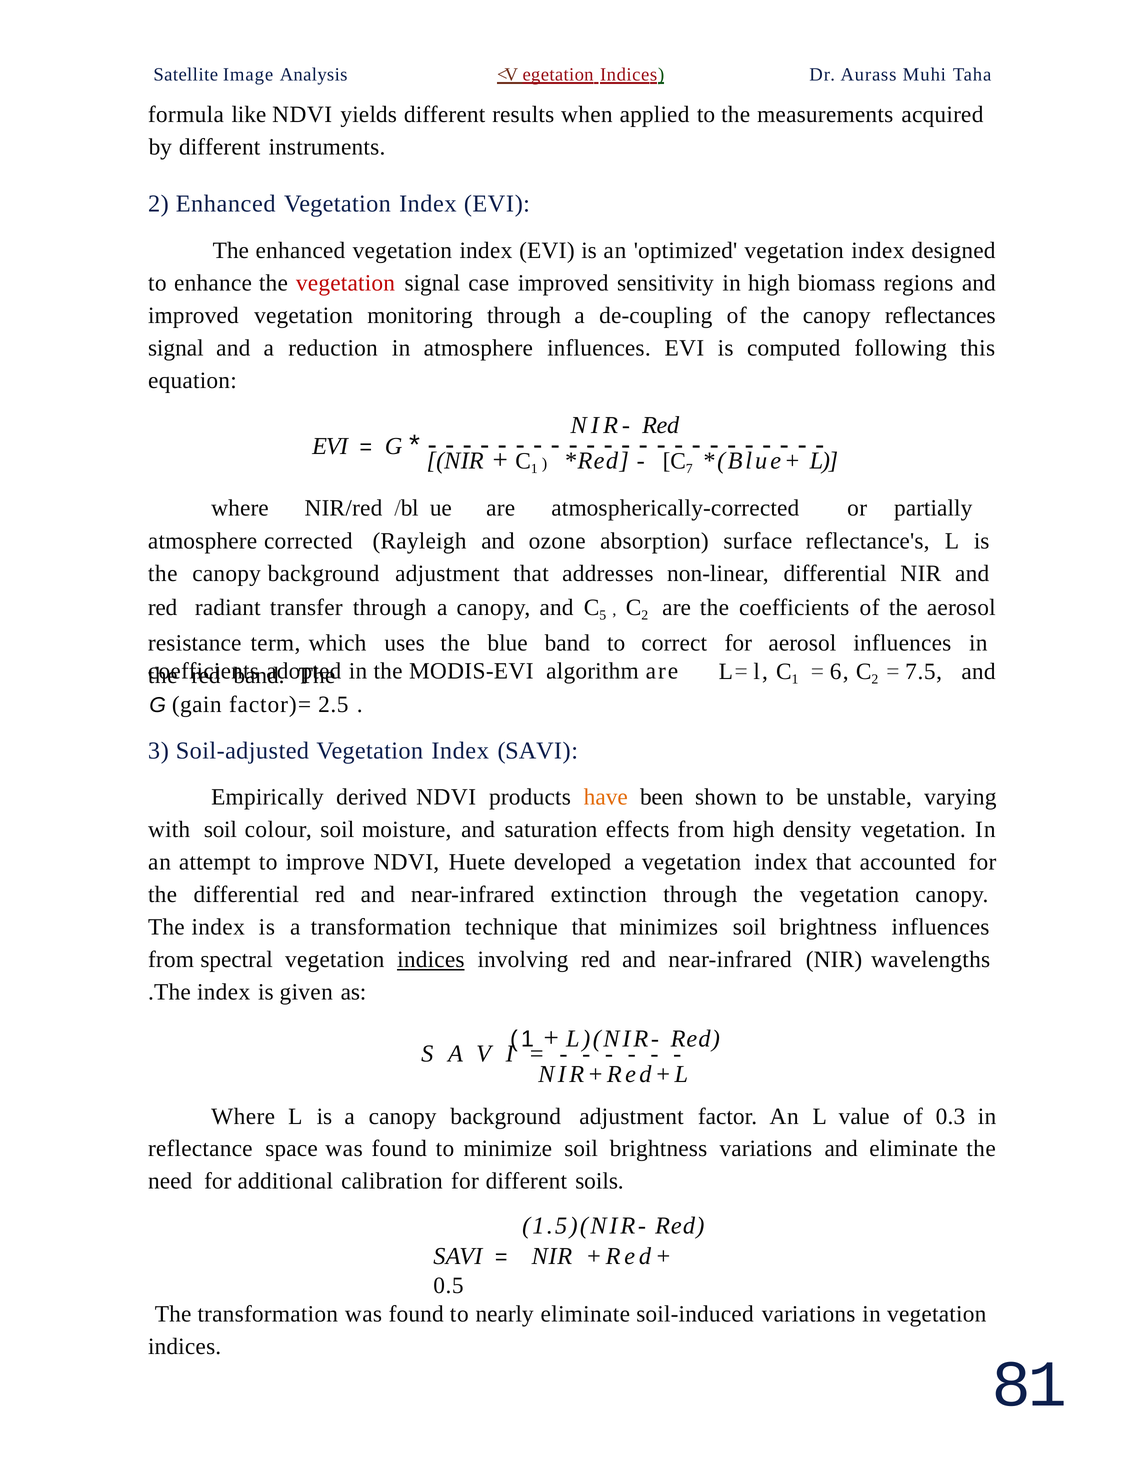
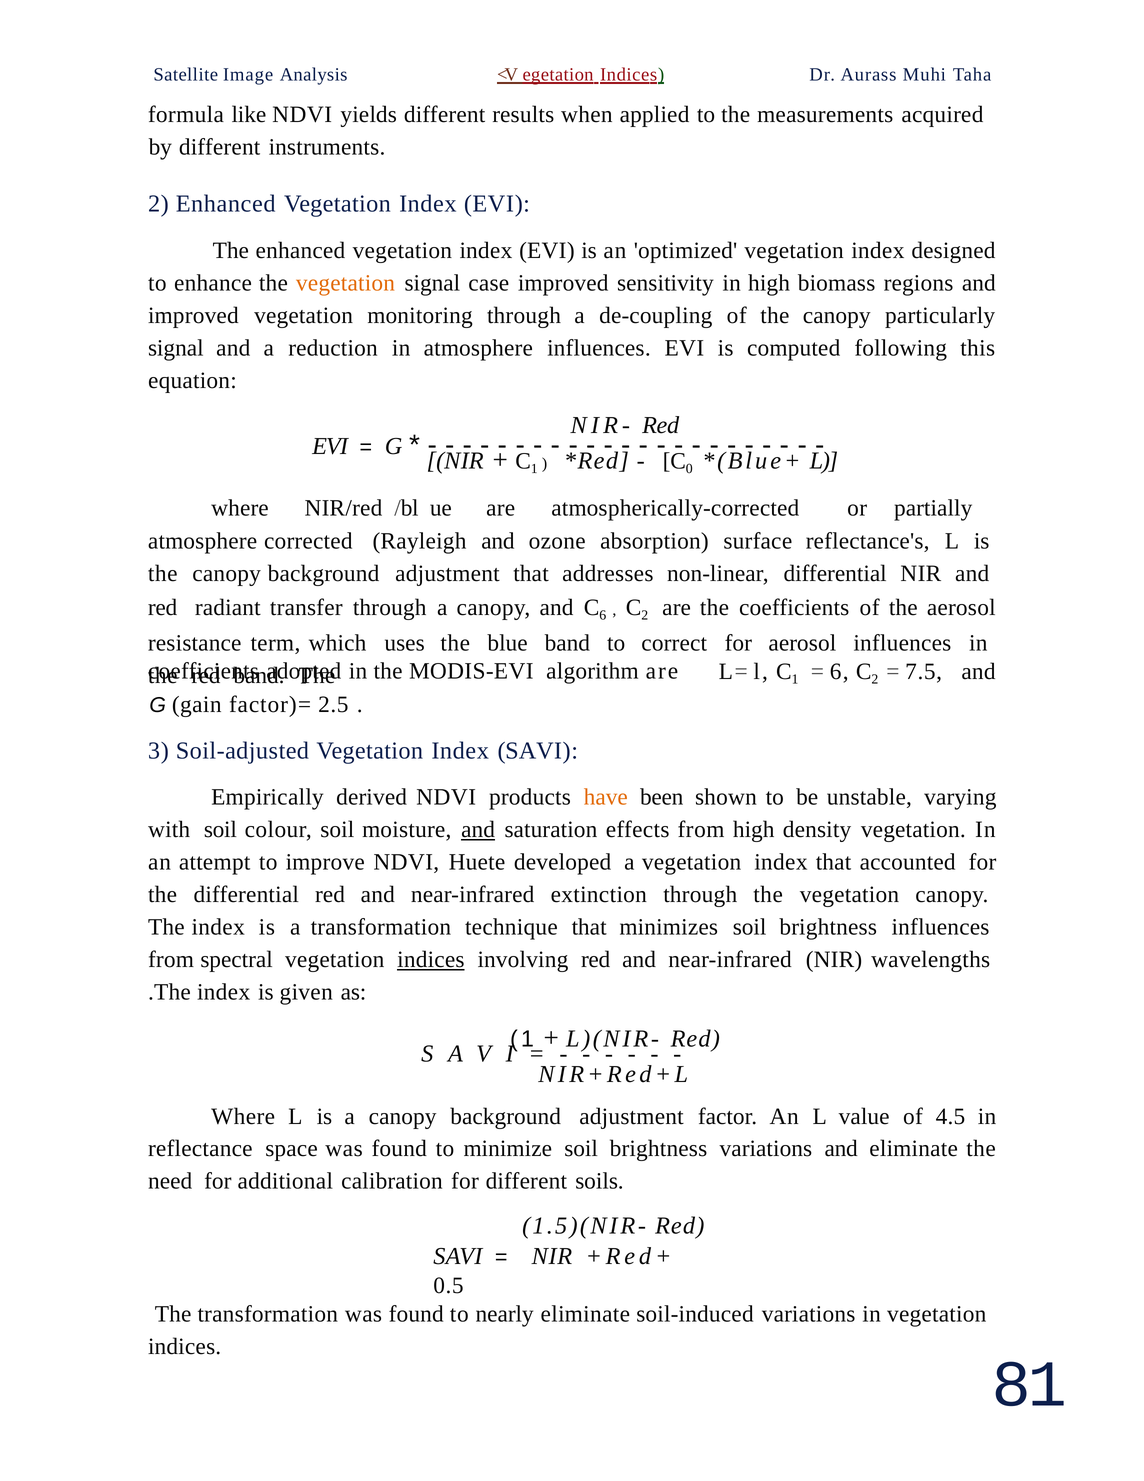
vegetation colour: red -> orange (345, 283)
reflectances: reflectances -> particularly (940, 315)
7: 7 -> 0 (689, 468)
5: 5 -> 6 (603, 615)
and underline: none -> present (478, 829)
0.3: 0.3 -> 4.5 (950, 1116)
